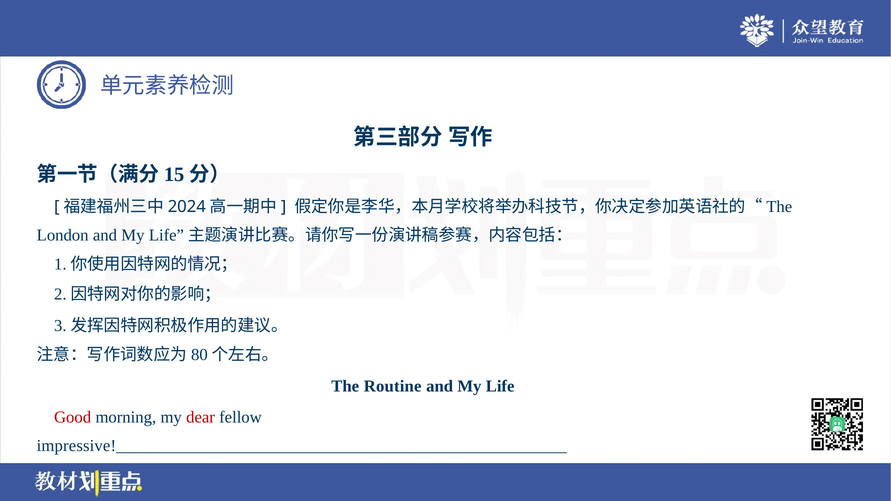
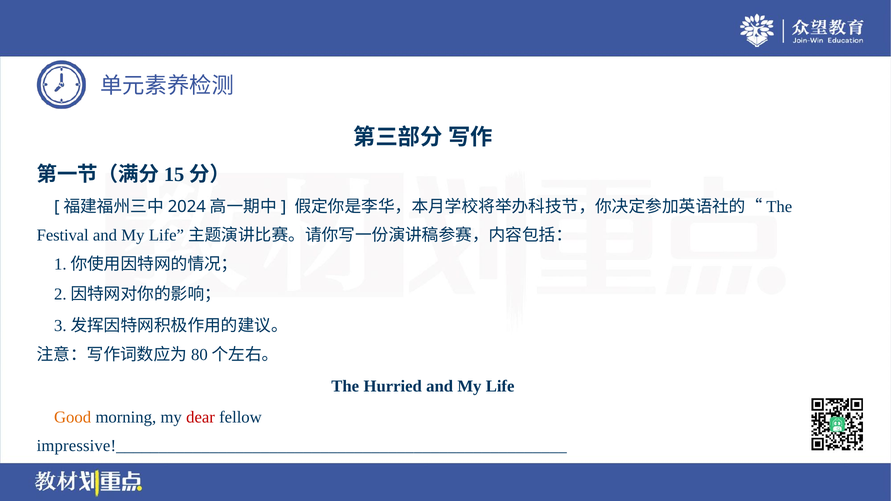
London: London -> Festival (63, 235)
Routine: Routine -> Hurried (393, 387)
Good colour: red -> orange (73, 417)
